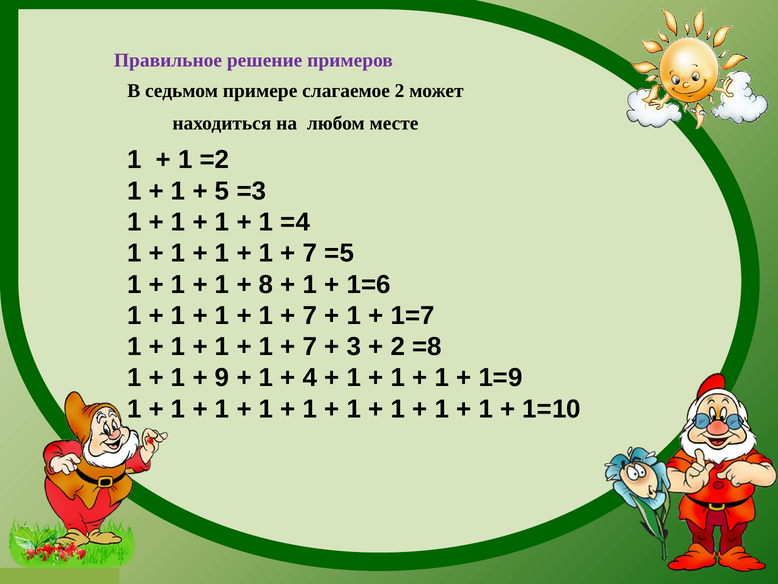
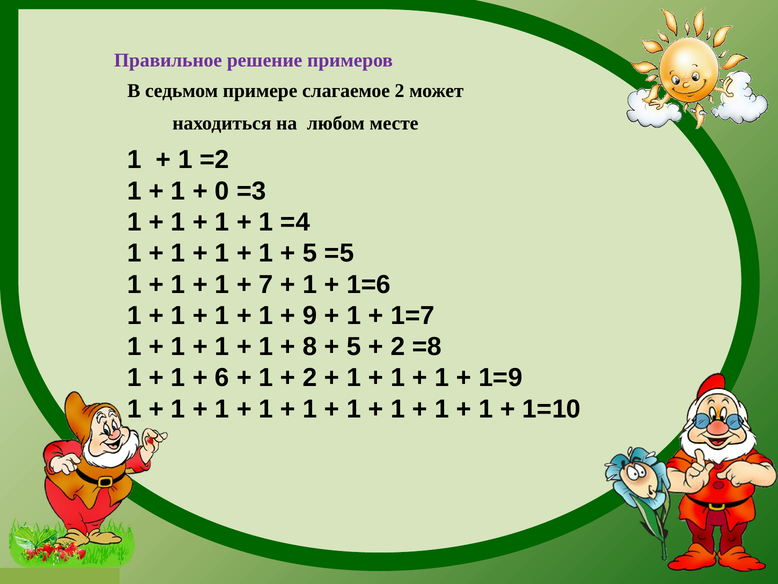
5: 5 -> 0 (222, 191)
7: 7 -> 5 (310, 253)
8: 8 -> 7 (266, 284)
7: 7 -> 9 (310, 315)
7: 7 -> 8 (310, 346)
3: 3 -> 5 (354, 346)
9: 9 -> 6 (222, 378)
4: 4 -> 2 (310, 378)
